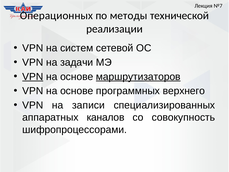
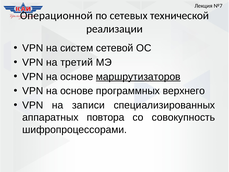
Операционных: Операционных -> Операционной (56, 15)
методы: методы -> сетевых (129, 15)
задачи: задачи -> третий (77, 62)
VPN underline: present -> none (33, 77)
каналов: каналов -> повтора (106, 117)
